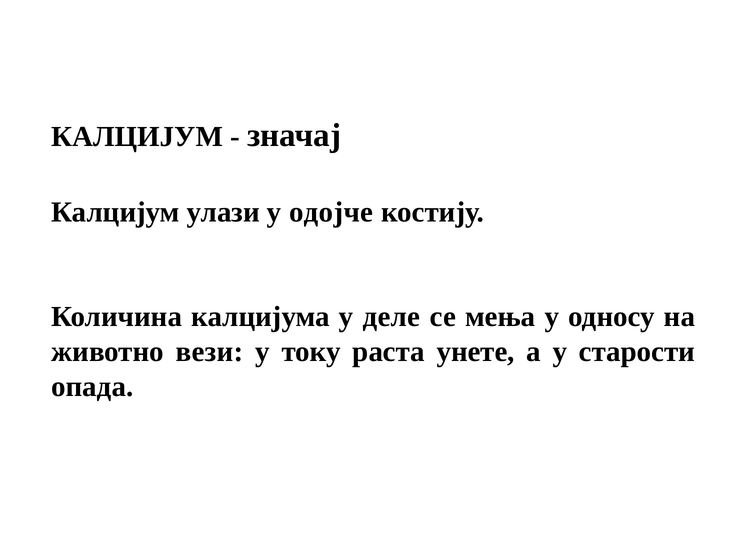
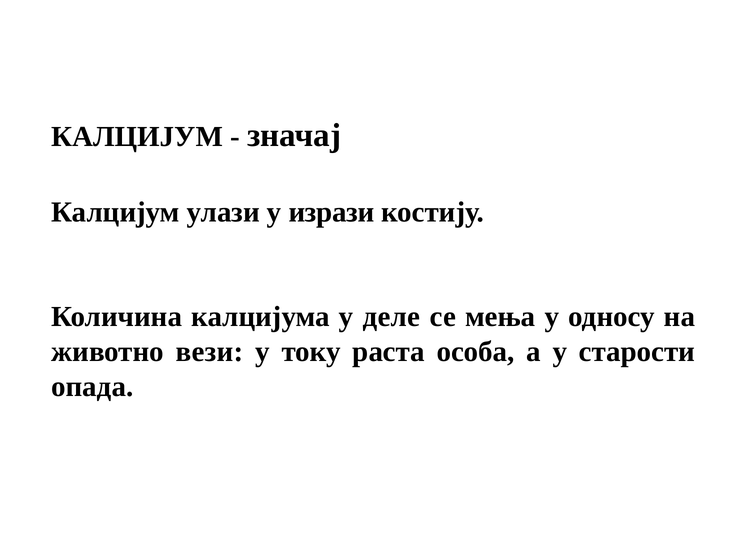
одојче: одојче -> изрази (331, 212)
унете: унете -> особа (476, 351)
